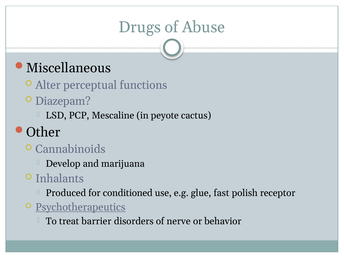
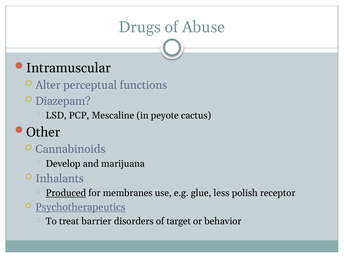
Miscellaneous: Miscellaneous -> Intramuscular (68, 68)
Produced underline: none -> present (66, 193)
conditioned: conditioned -> membranes (128, 193)
fast: fast -> less (221, 193)
nerve: nerve -> target (179, 221)
